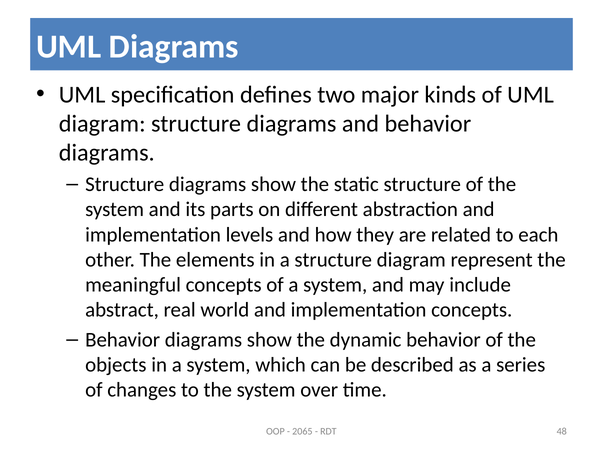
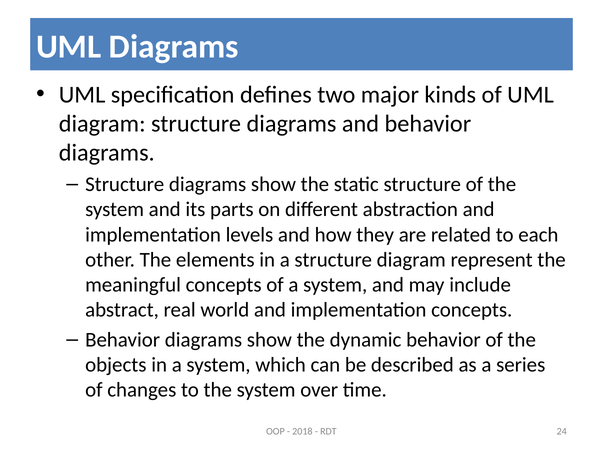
2065: 2065 -> 2018 (302, 432)
48: 48 -> 24 (562, 432)
